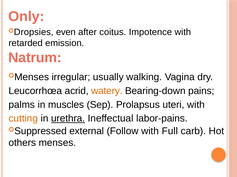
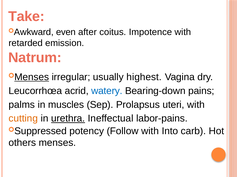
Only: Only -> Take (26, 17)
Dropsies: Dropsies -> Awkward (34, 32)
Menses underline: none -> present (32, 77)
walking: walking -> highest (144, 77)
watery colour: orange -> blue (107, 91)
external: external -> potency (87, 131)
Full: Full -> Into (170, 131)
